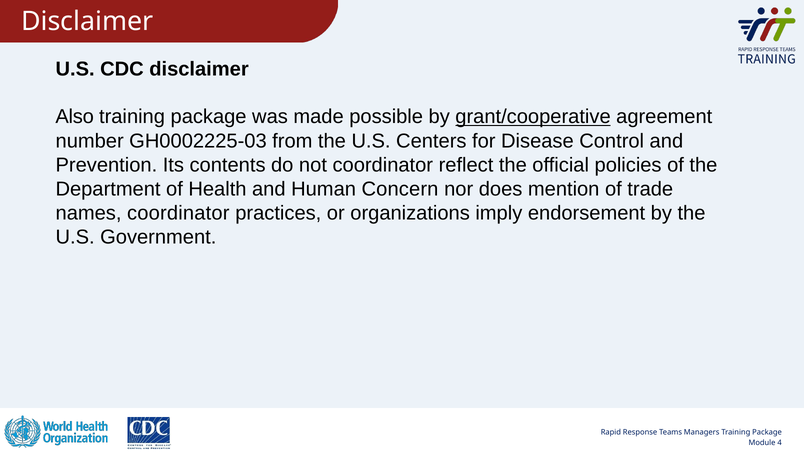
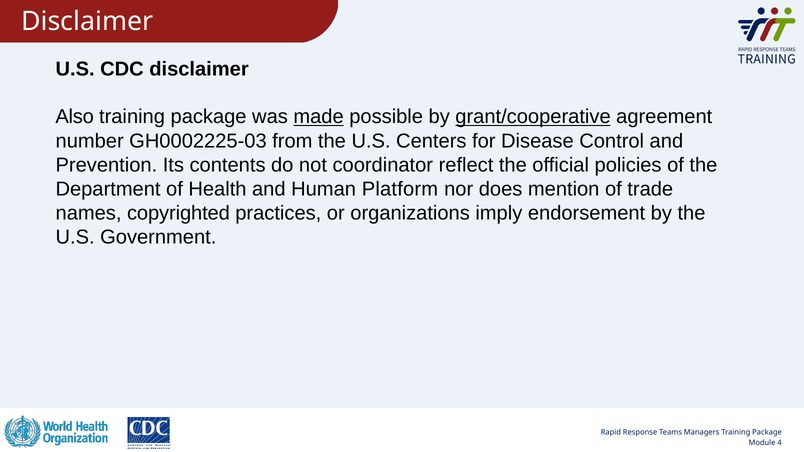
made underline: none -> present (319, 117)
Concern: Concern -> Platform (400, 189)
names coordinator: coordinator -> copyrighted (178, 213)
